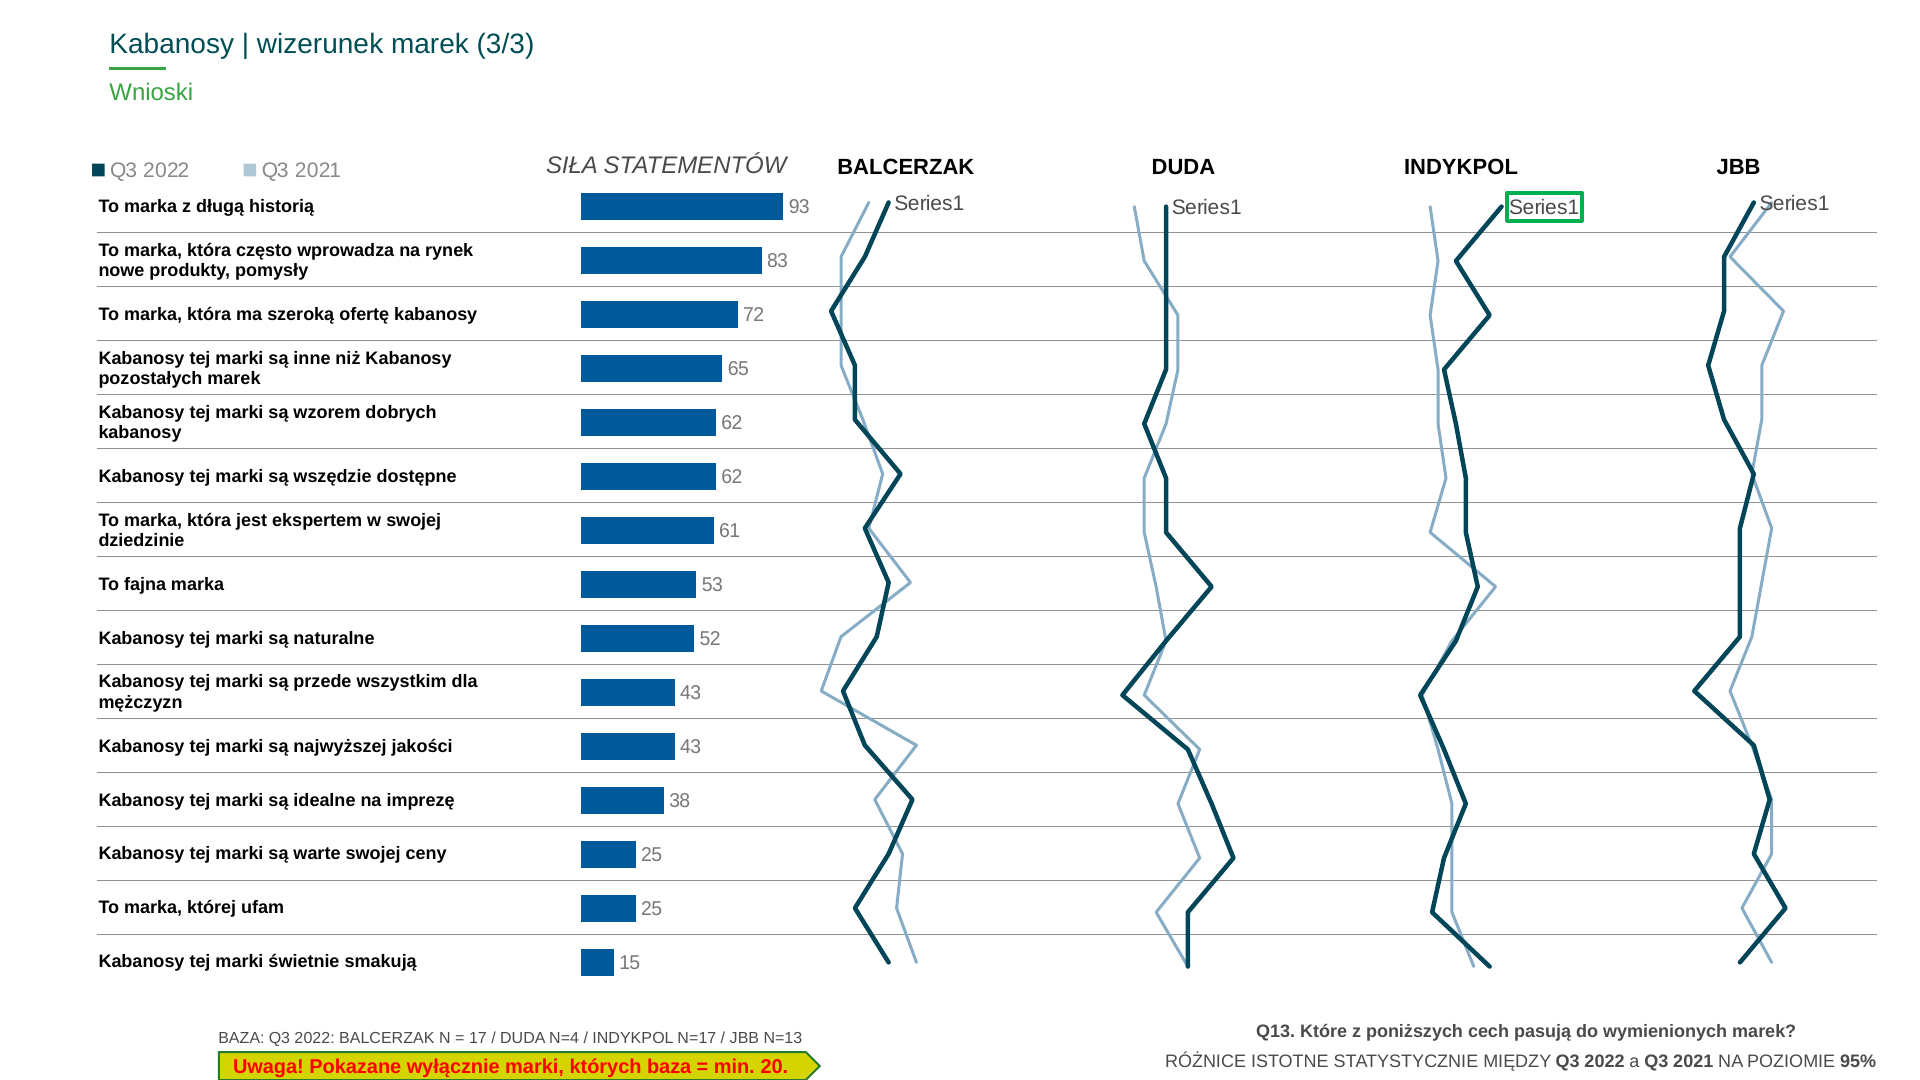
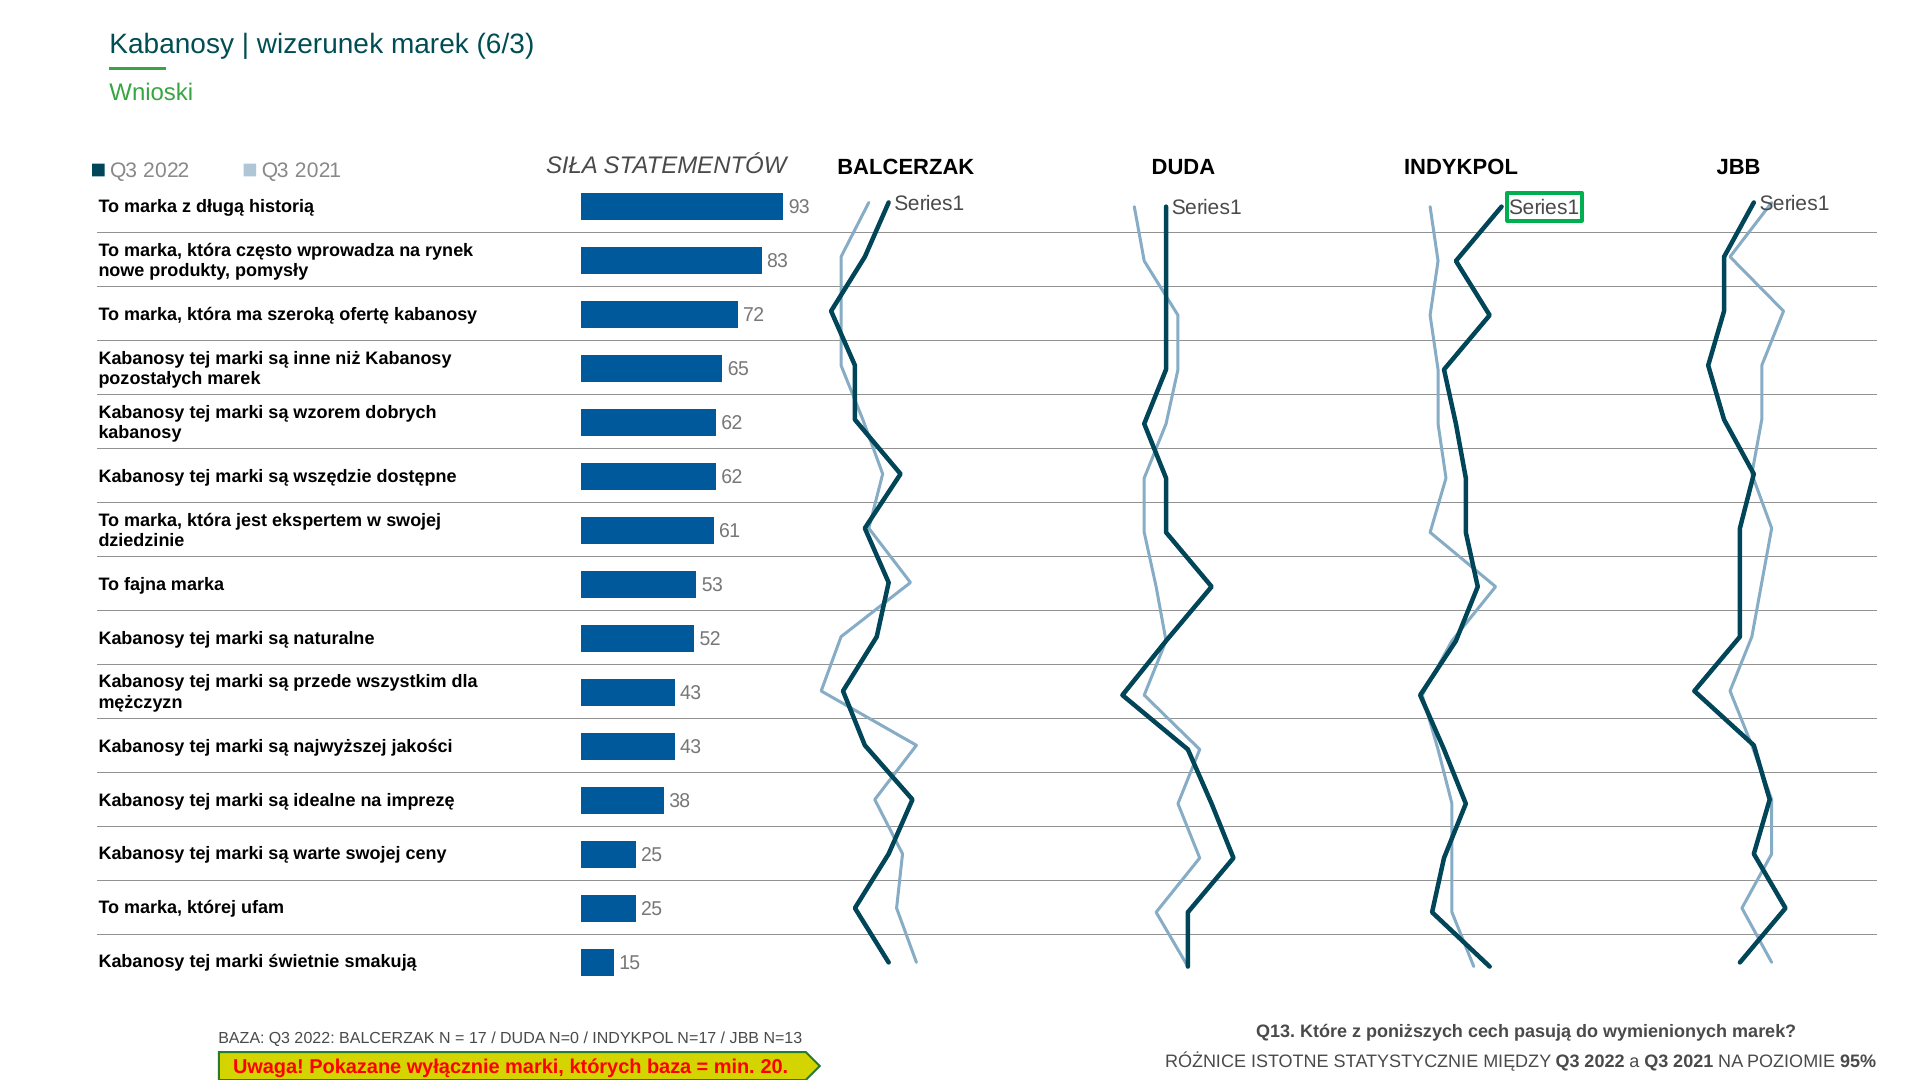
3/3: 3/3 -> 6/3 (505, 45)
N=4: N=4 -> N=0 (564, 1038)
